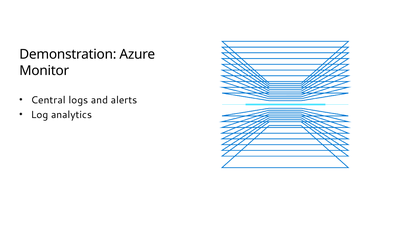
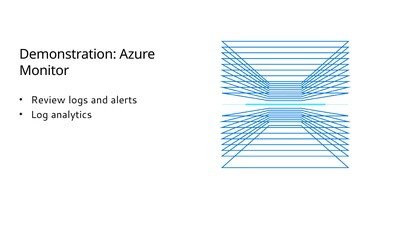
Central: Central -> Review (48, 100)
